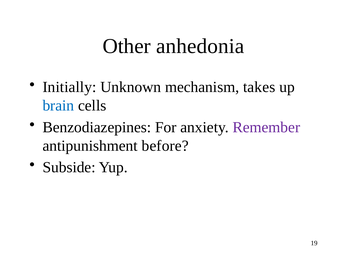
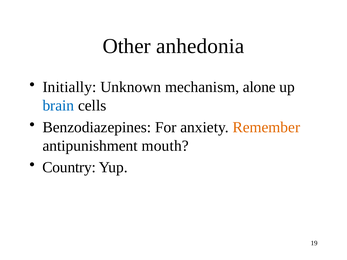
takes: takes -> alone (259, 87)
Remember colour: purple -> orange (266, 127)
before: before -> mouth (165, 146)
Subside: Subside -> Country (69, 167)
